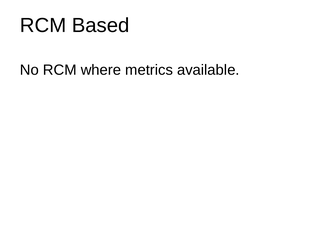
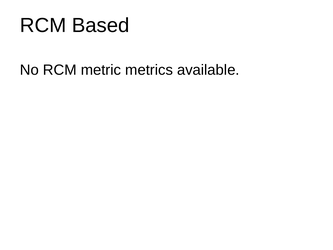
where: where -> metric (101, 70)
